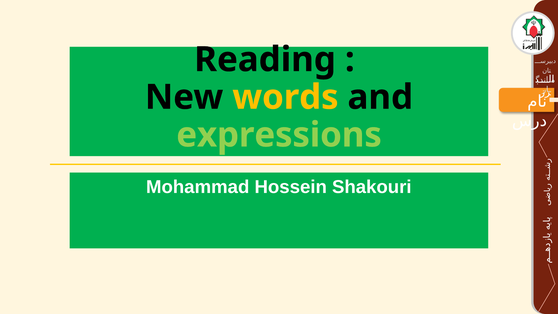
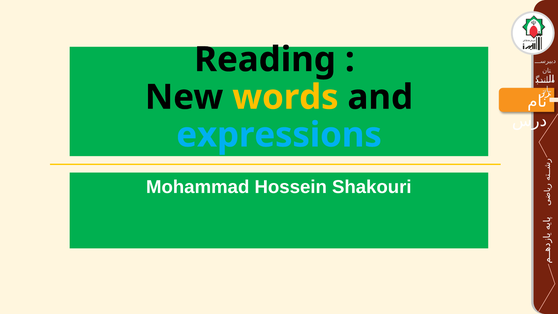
expressions colour: light green -> light blue (279, 135)
